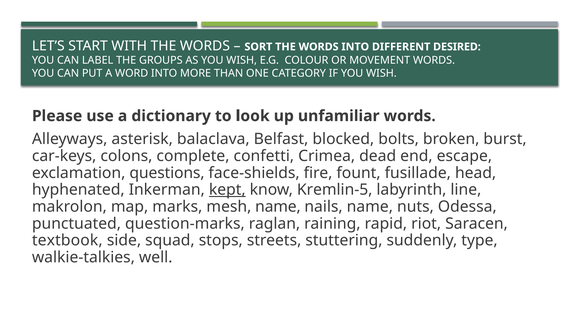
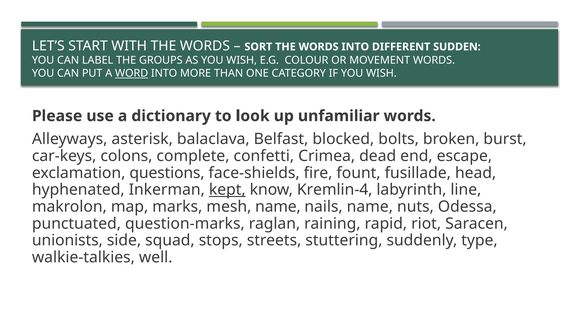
DESIRED: DESIRED -> SUDDEN (457, 47)
WORD underline: none -> present (132, 74)
Kremlin-5: Kremlin-5 -> Kremlin-4 (335, 190)
textbook: textbook -> unionists (67, 241)
